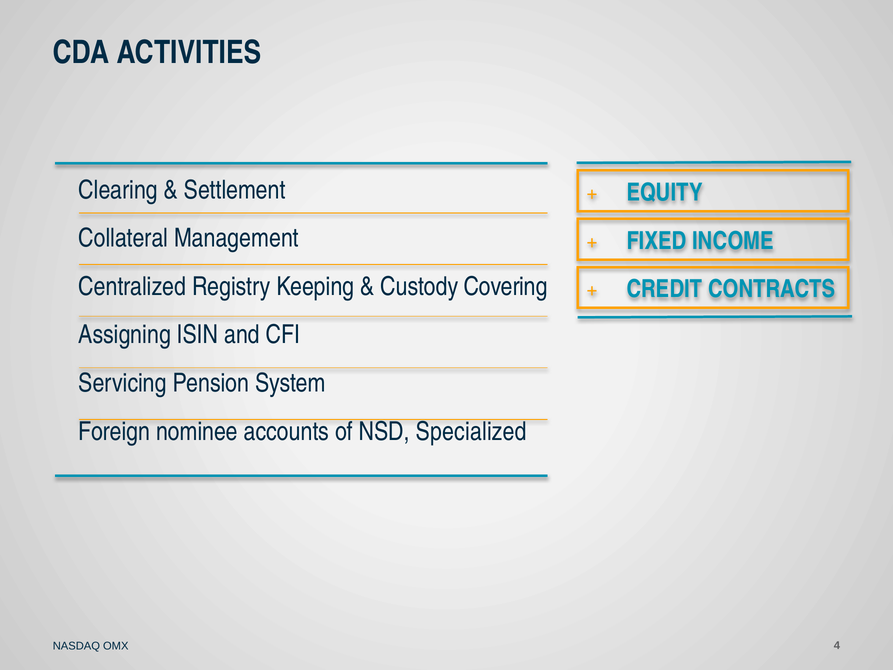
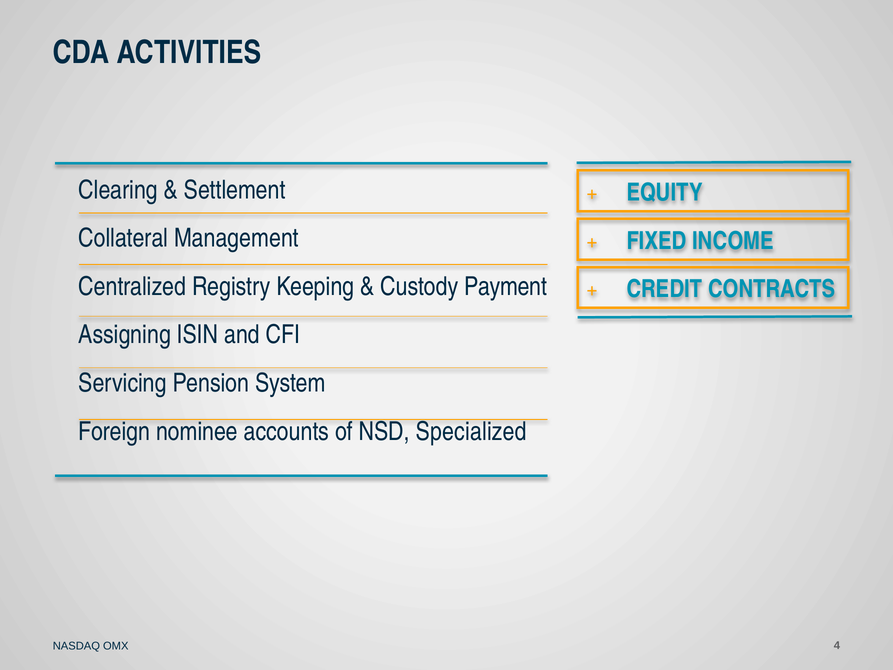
Covering: Covering -> Payment (506, 286)
